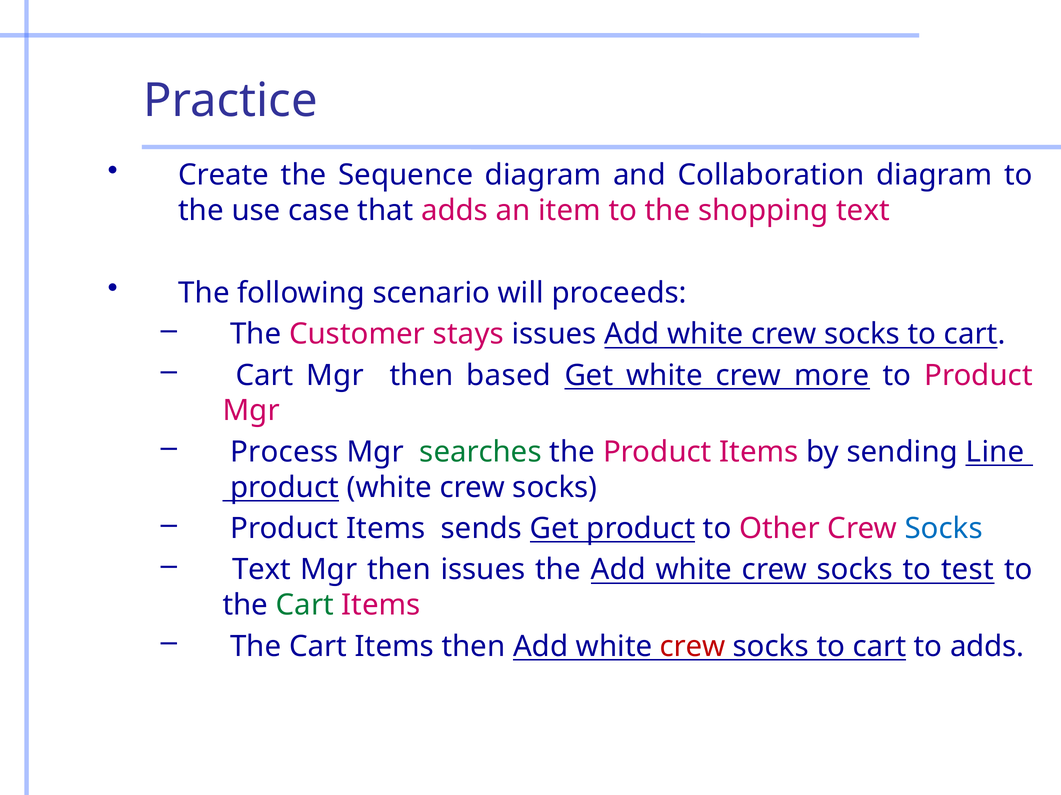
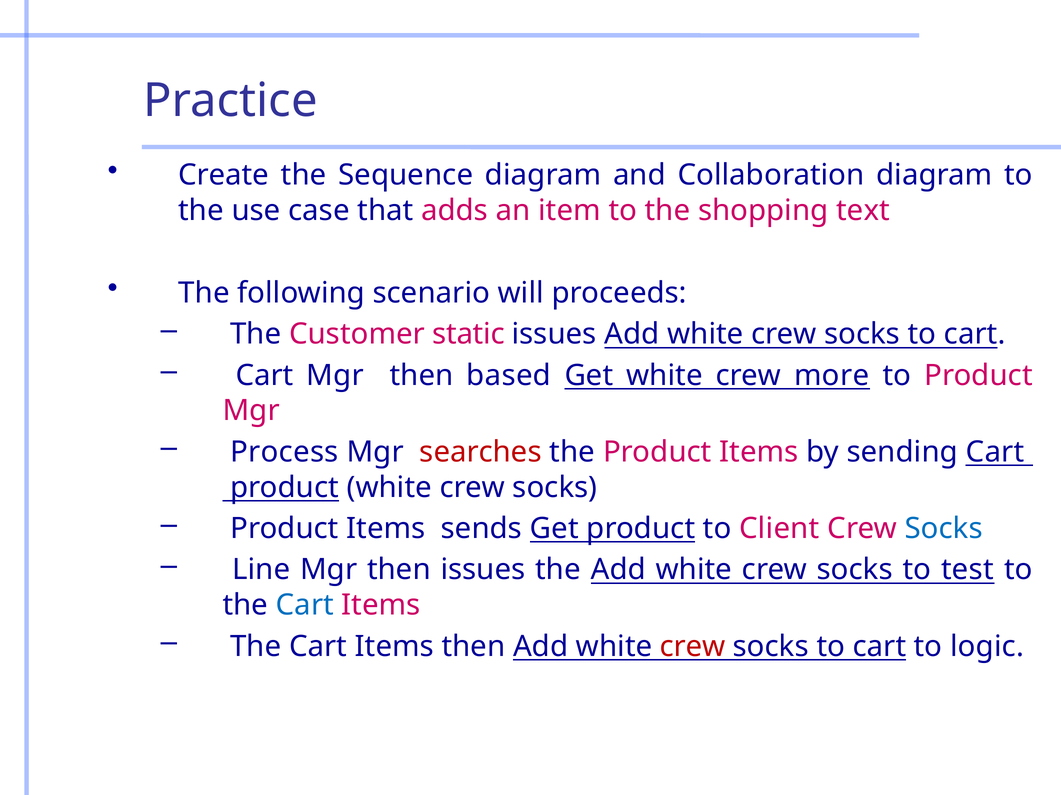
stays: stays -> static (469, 334)
searches colour: green -> red (481, 452)
sending Line: Line -> Cart (995, 452)
Other: Other -> Client (779, 529)
Text: Text -> Line (261, 570)
Cart colour: green -> blue (305, 606)
to adds: adds -> logic (987, 647)
